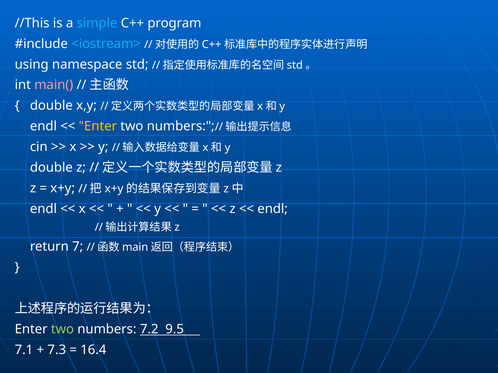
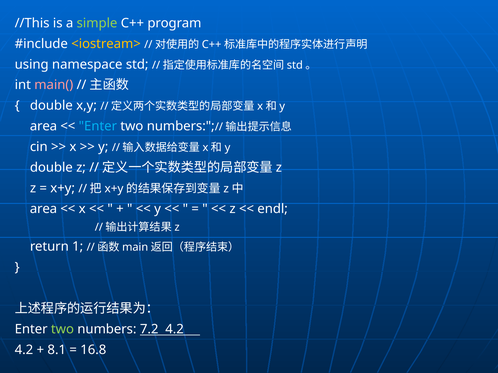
simple colour: light blue -> light green (97, 23)
<iostream> colour: light blue -> yellow (106, 44)
endl: endl -> area (44, 126)
Enter colour: yellow -> light blue (98, 126)
endl: endl -> area (44, 209)
7: 7 -> 1 (78, 247)
7.2 9.5: 9.5 -> 4.2 (175, 330)
7.1: 7.1 -> 4.2 (24, 350)
7.3: 7.3 -> 8.1 (57, 350)
16.4: 16.4 -> 16.8 (93, 350)
